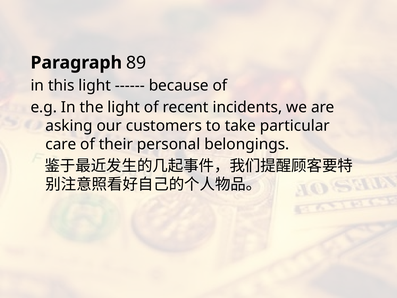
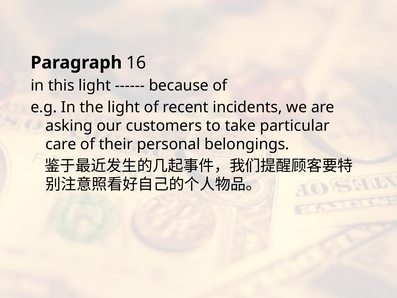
89: 89 -> 16 (136, 63)
